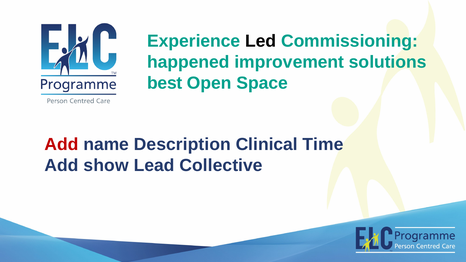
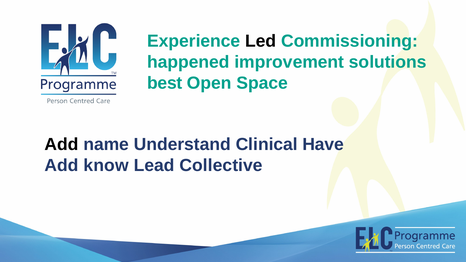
Add colour: red -> black (62, 145)
Description: Description -> Understand (182, 145)
Time: Time -> Have (323, 145)
show: show -> know (106, 165)
